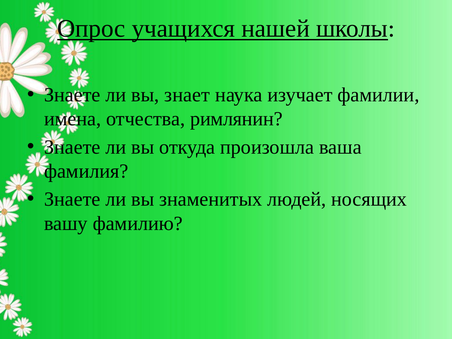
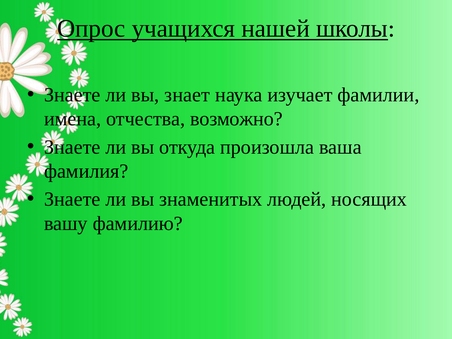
римлянин: римлянин -> возможно (236, 119)
